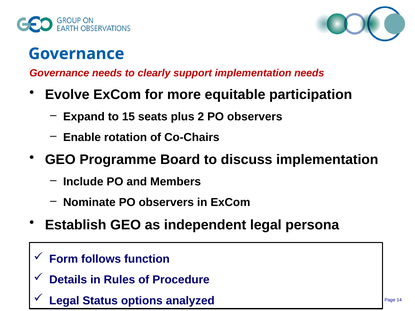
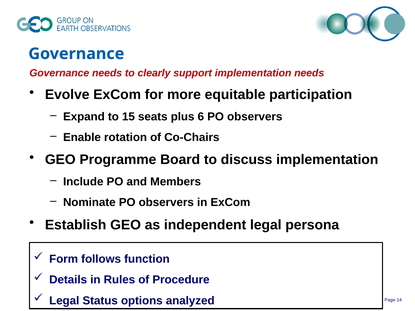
2: 2 -> 6 (201, 117)
